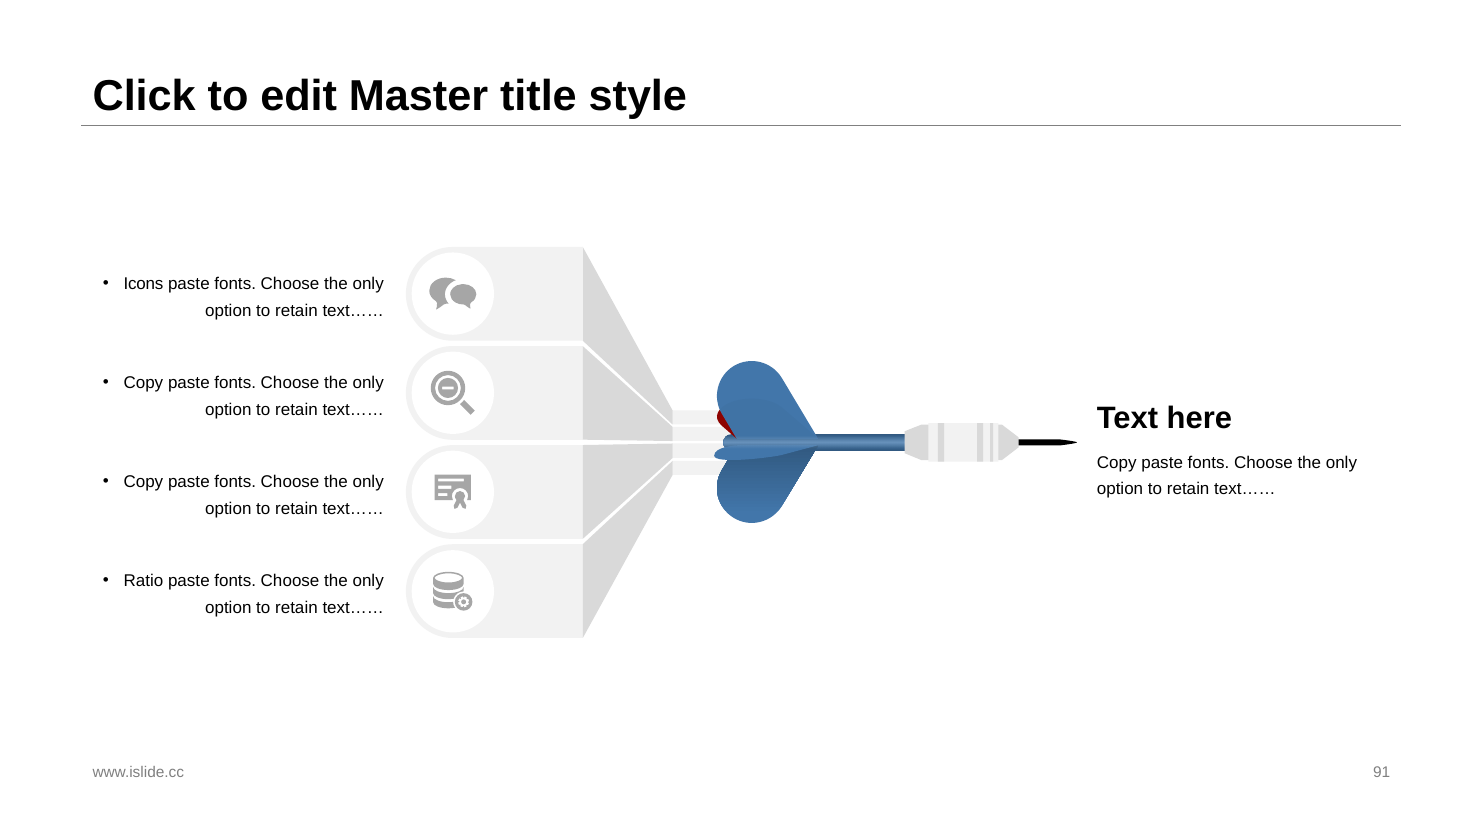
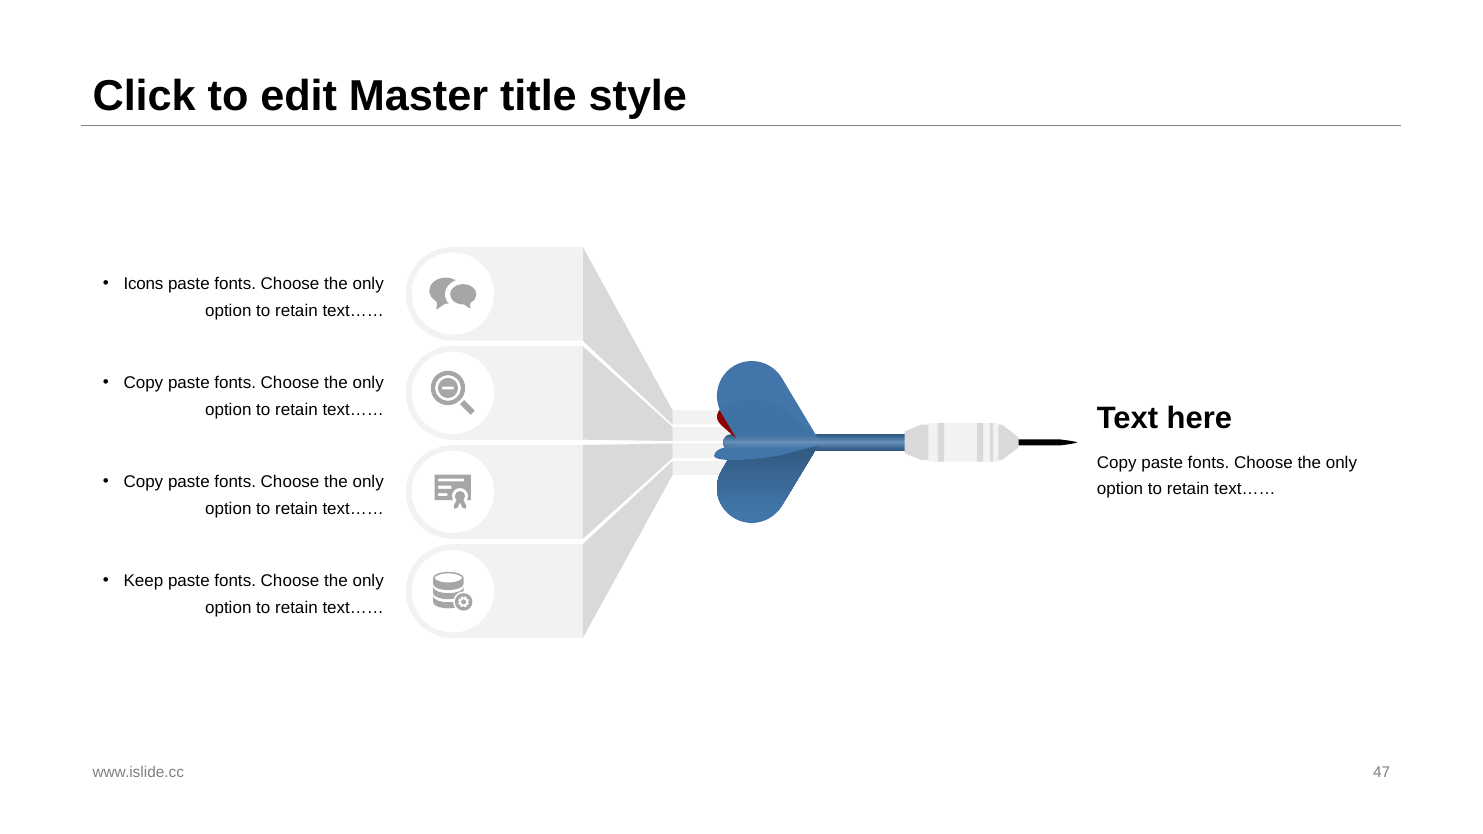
Ratio: Ratio -> Keep (143, 581)
91: 91 -> 47 (1382, 773)
